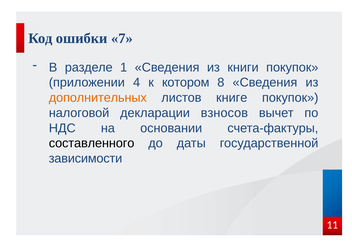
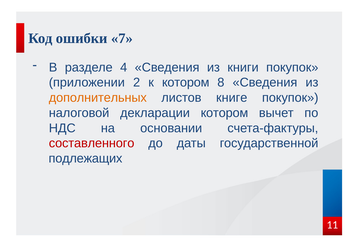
1: 1 -> 4 (124, 67)
4: 4 -> 2 (137, 82)
декларации взносов: взносов -> котором (224, 113)
составленного colour: black -> red (92, 143)
зависимости: зависимости -> подлежащих (85, 158)
